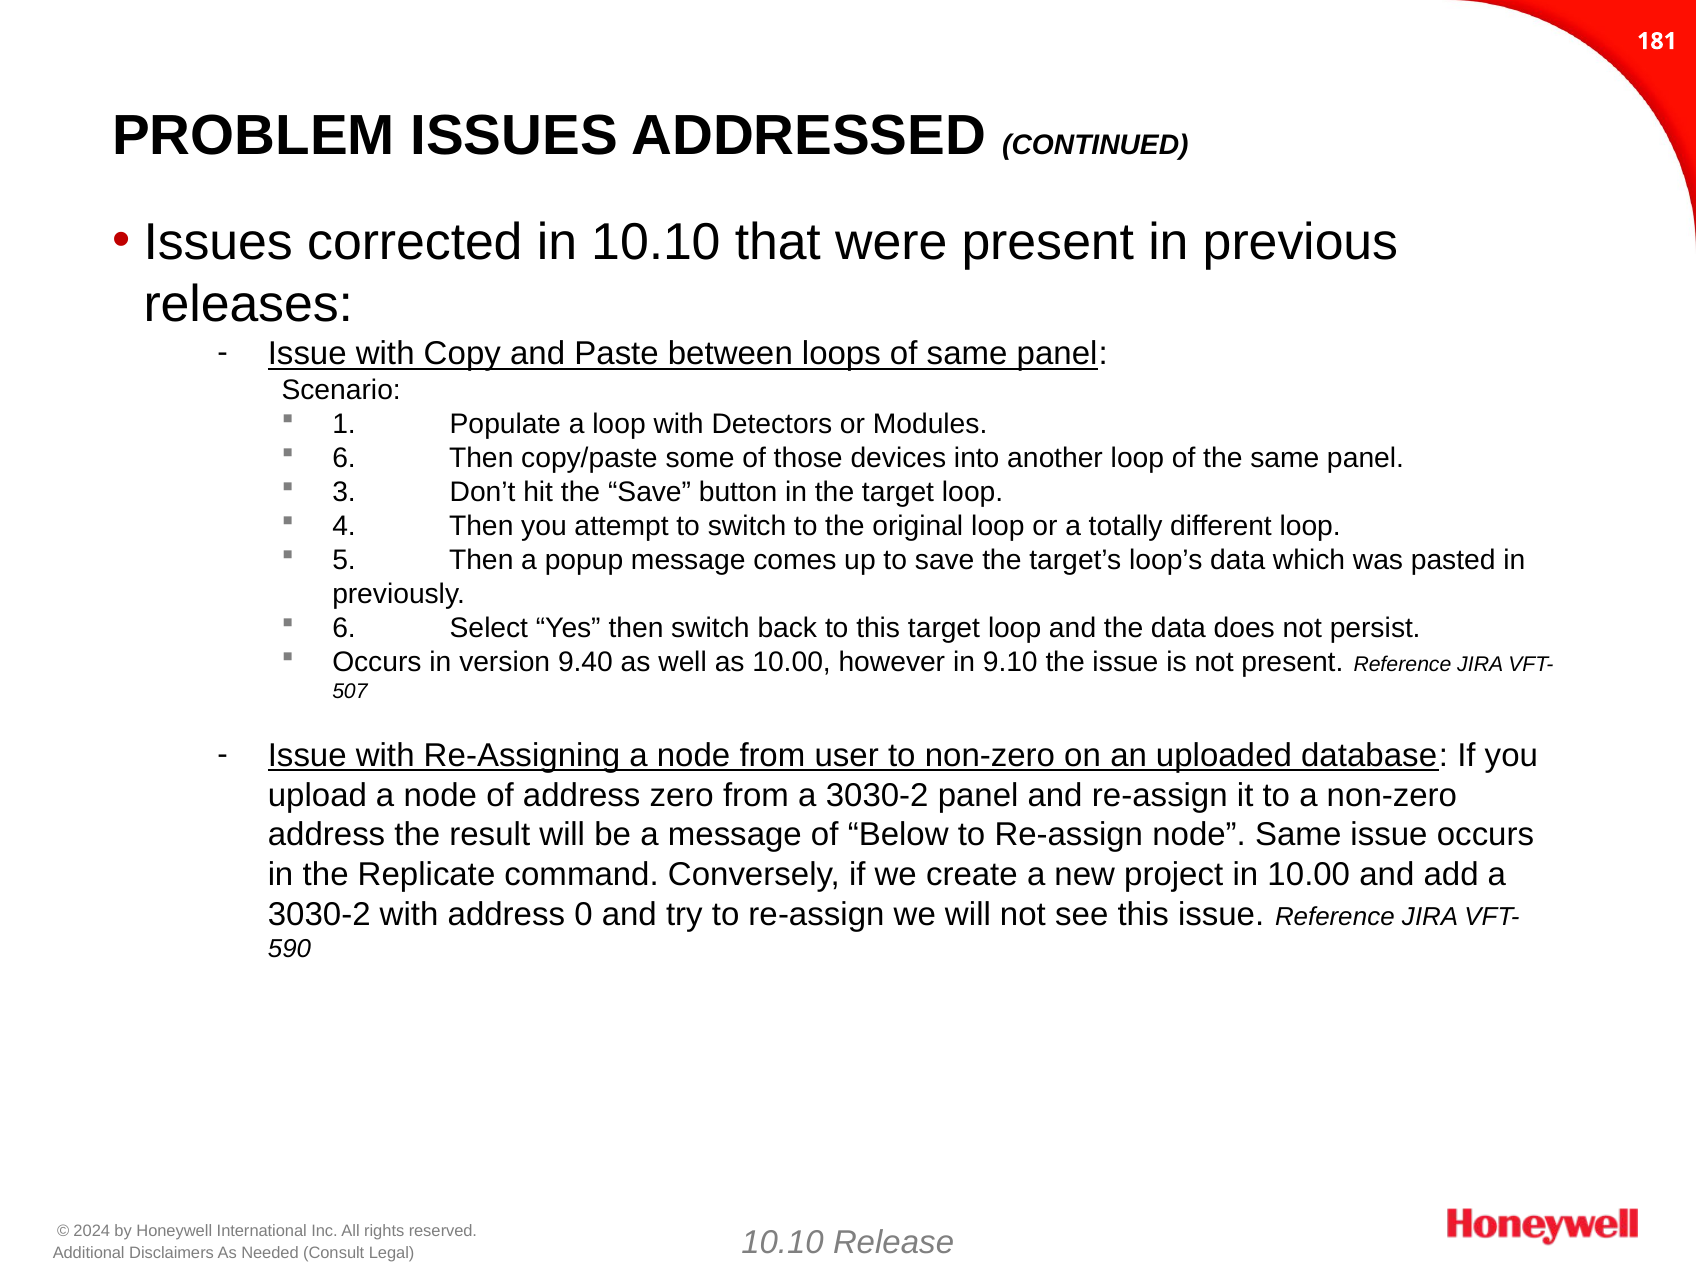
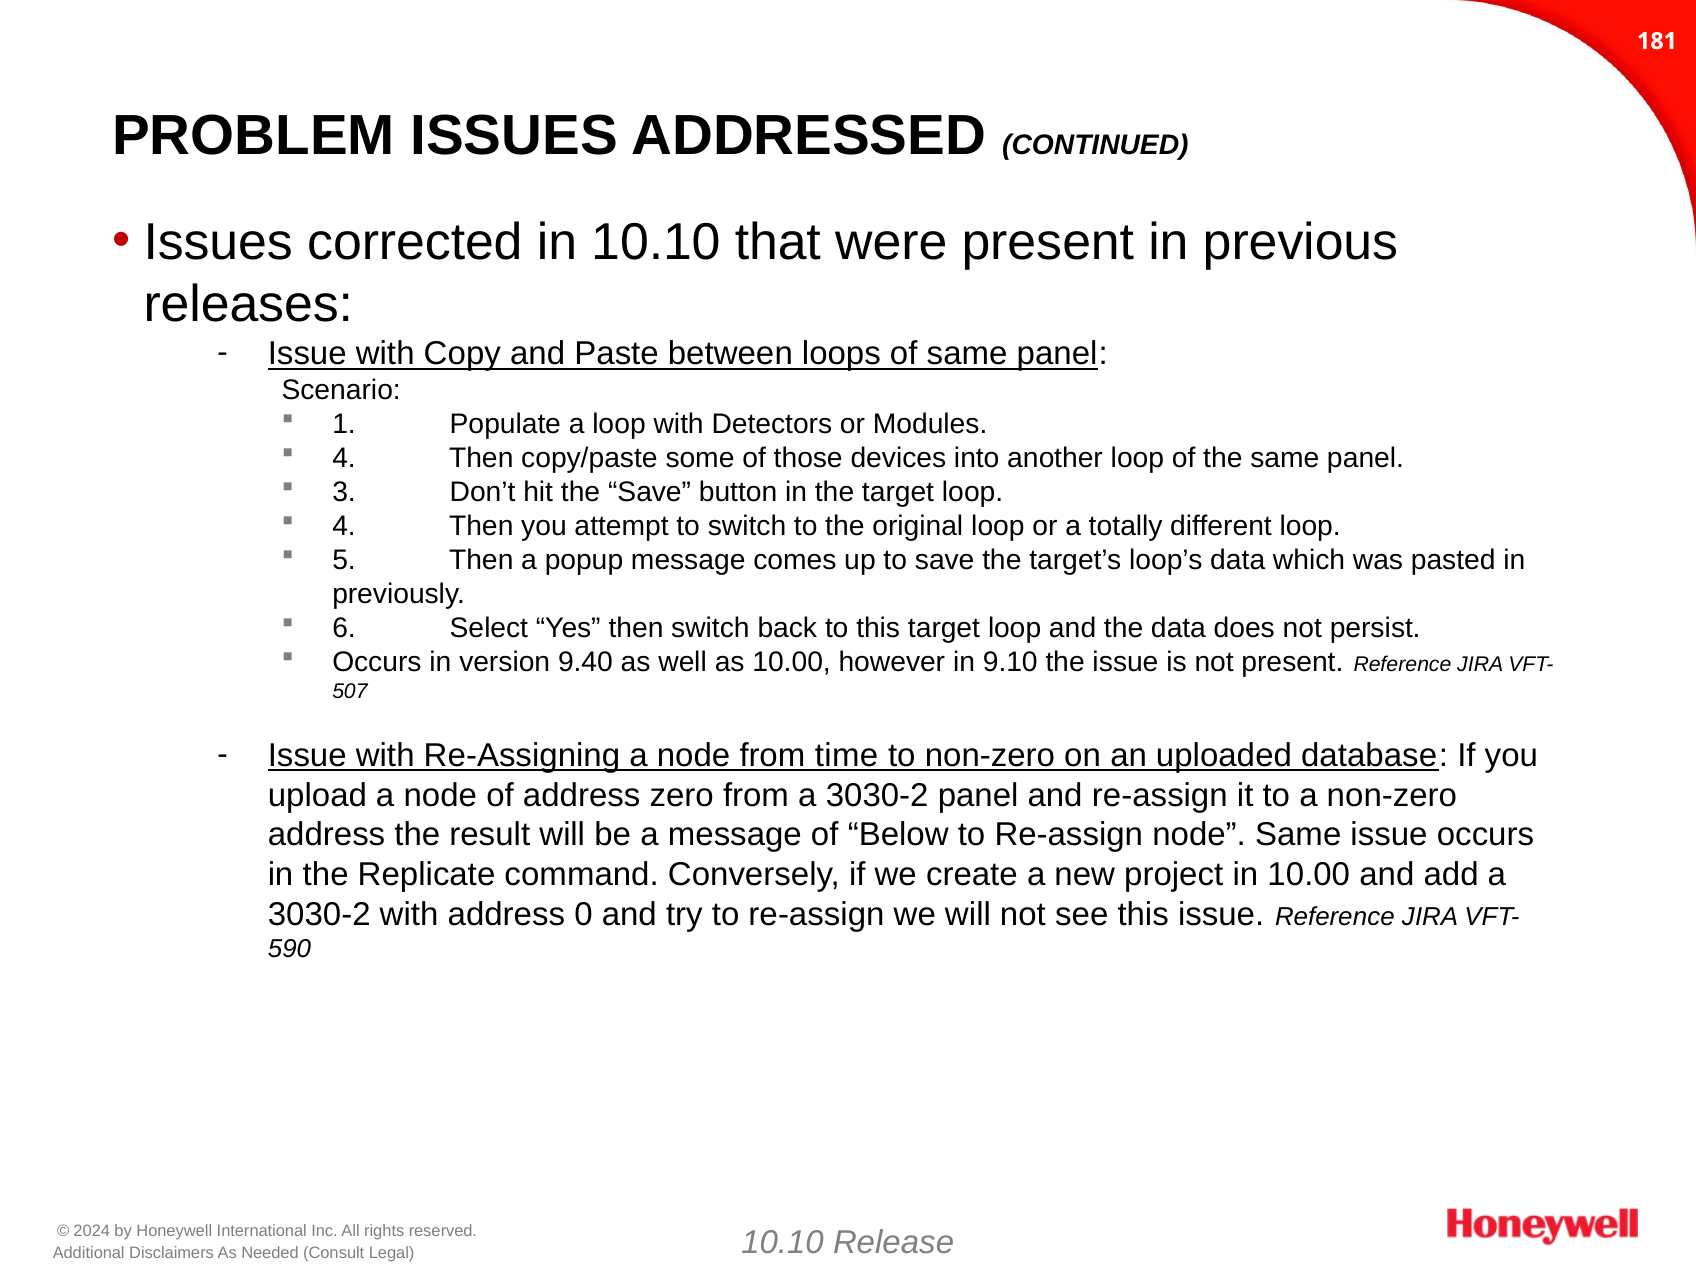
6: 6 -> 4 (344, 458)
user: user -> time (847, 756)
